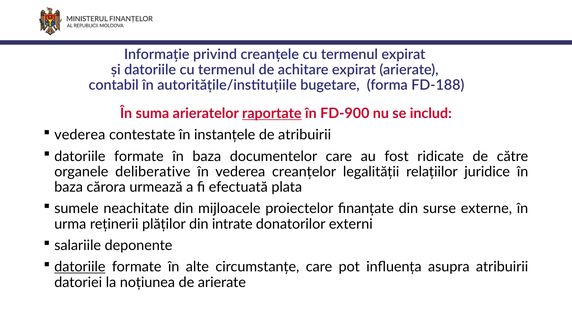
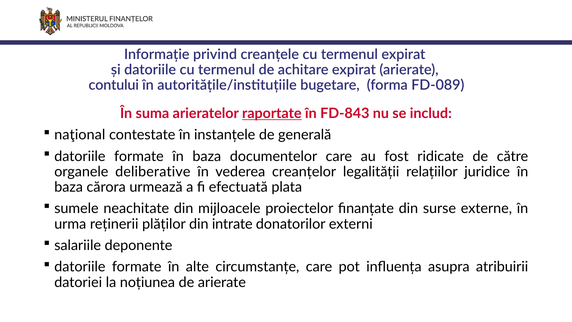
contabil: contabil -> contului (114, 85)
FD-188: FD-188 -> FD-089 (438, 85)
FD-900: FD-900 -> FD-843 (345, 113)
vederea: vederea -> naţional (80, 135)
de atribuirii: atribuirii -> generală (305, 135)
datoriile underline: present -> none (80, 267)
